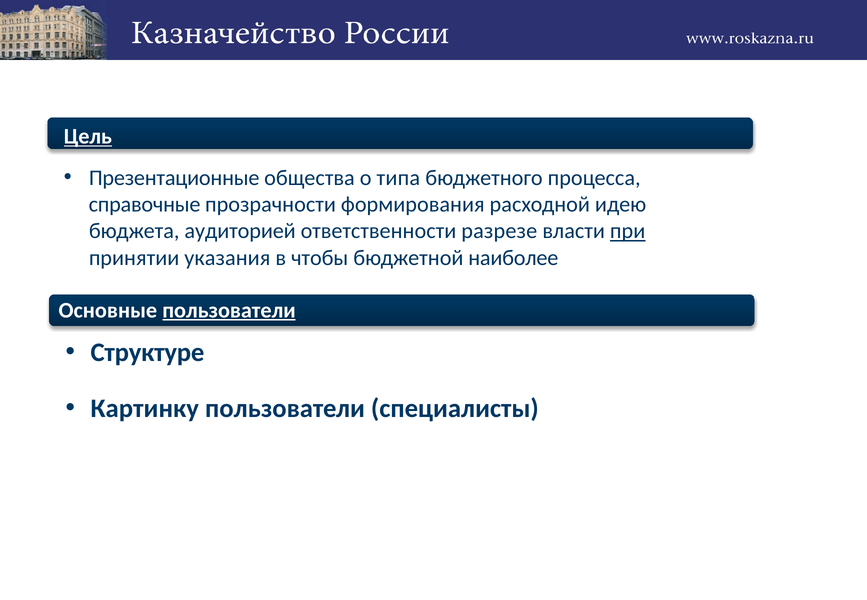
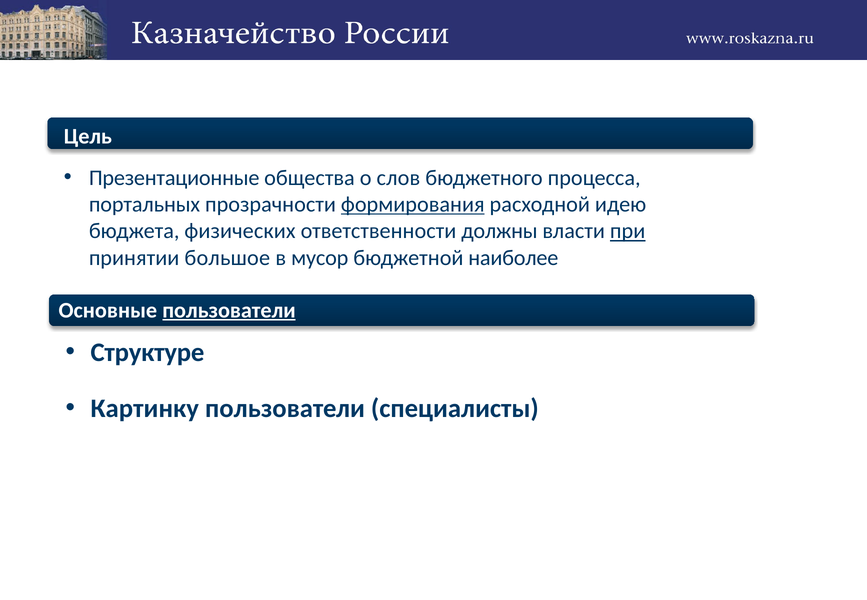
Цель underline: present -> none (88, 136)
типа: типа -> слов (398, 178)
справочные: справочные -> портальных (144, 205)
формирования underline: none -> present (413, 205)
аудиторией: аудиторией -> физических (240, 231)
разрезе: разрезе -> должны (499, 231)
указания: указания -> большое (227, 258)
чтобы: чтобы -> мусор (320, 258)
